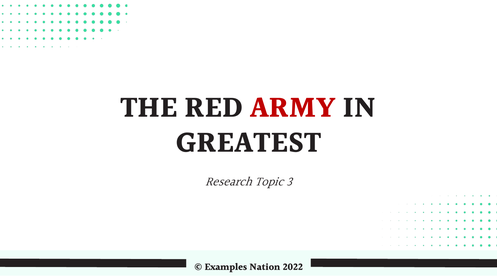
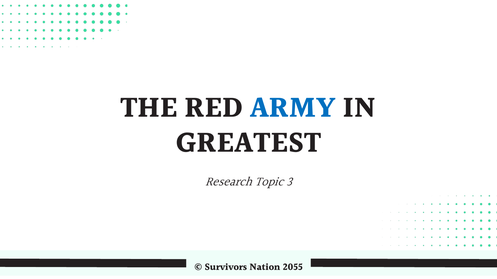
ARMY colour: red -> blue (293, 109)
Examples: Examples -> Survivors (226, 268)
2022: 2022 -> 2055 (293, 268)
